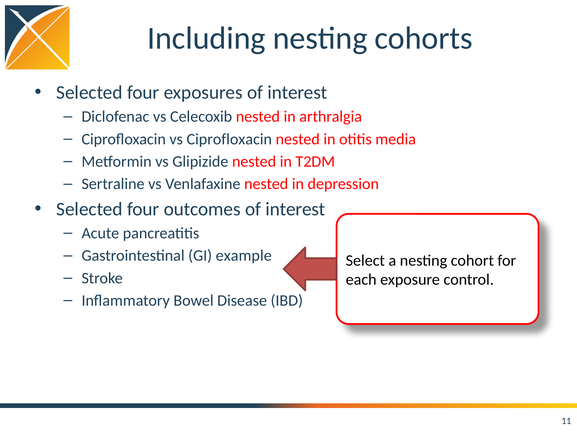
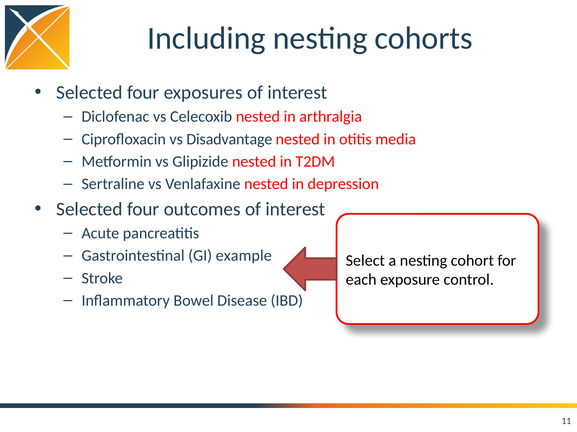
vs Ciprofloxacin: Ciprofloxacin -> Disadvantage (229, 139)
